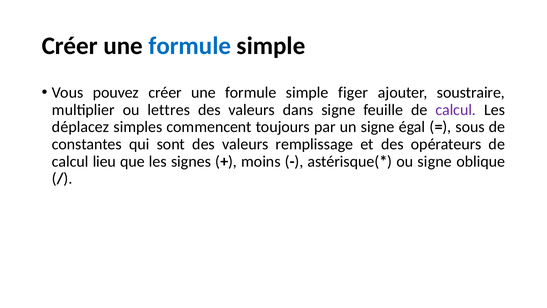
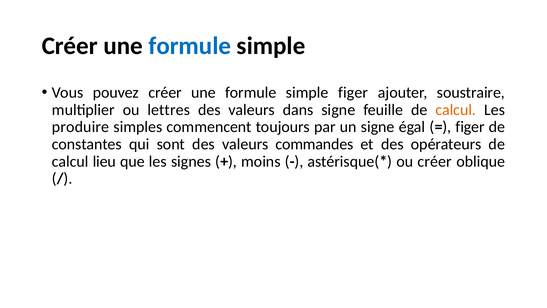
calcul colour: purple -> orange (456, 110)
déplacez: déplacez -> produire (81, 127)
sous: sous -> figer (470, 127)
remplissage: remplissage -> commandes (314, 144)
ou signe: signe -> créer (435, 161)
